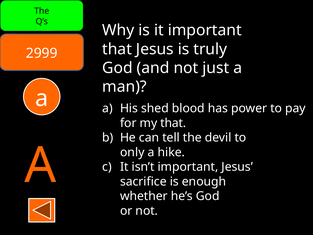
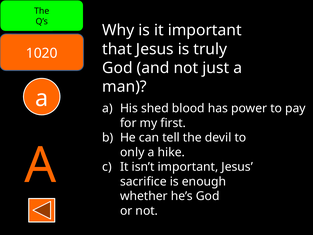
2999: 2999 -> 1020 (42, 53)
my that: that -> first (173, 123)
